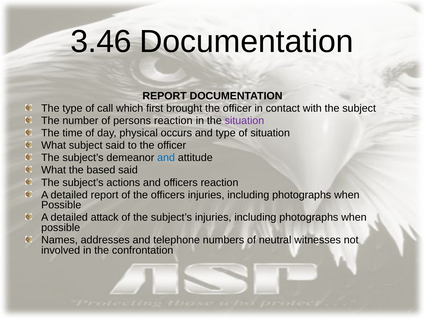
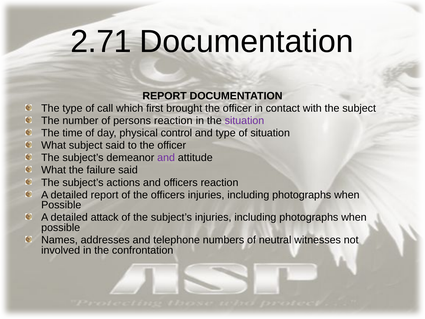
3.46: 3.46 -> 2.71 (101, 42)
occurs: occurs -> control (176, 133)
and colour: blue -> purple (166, 158)
based: based -> failure (101, 170)
